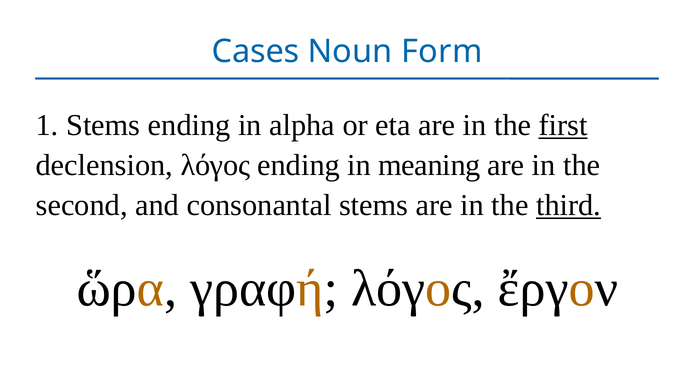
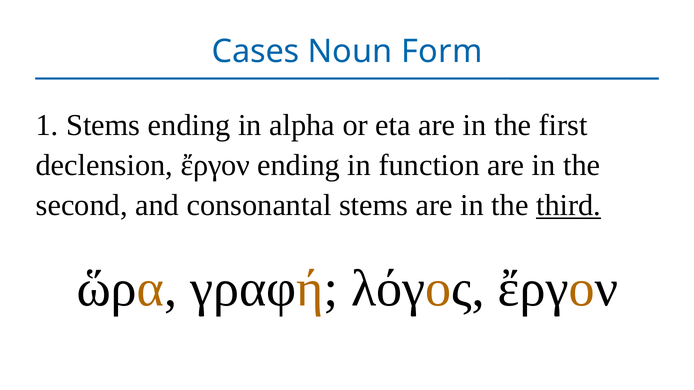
first underline: present -> none (563, 125)
declension λόγος: λόγος -> ἔργον (215, 165)
meaning: meaning -> function (429, 165)
